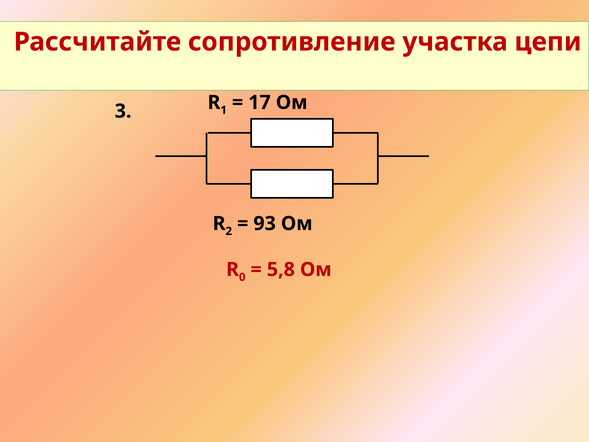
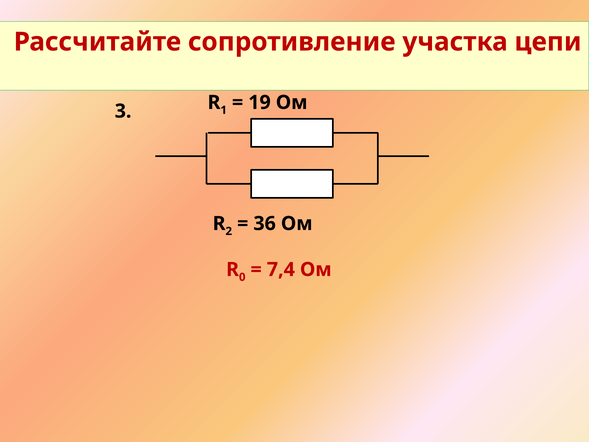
17: 17 -> 19 (260, 102)
93: 93 -> 36 (265, 223)
5,8: 5,8 -> 7,4 (281, 269)
